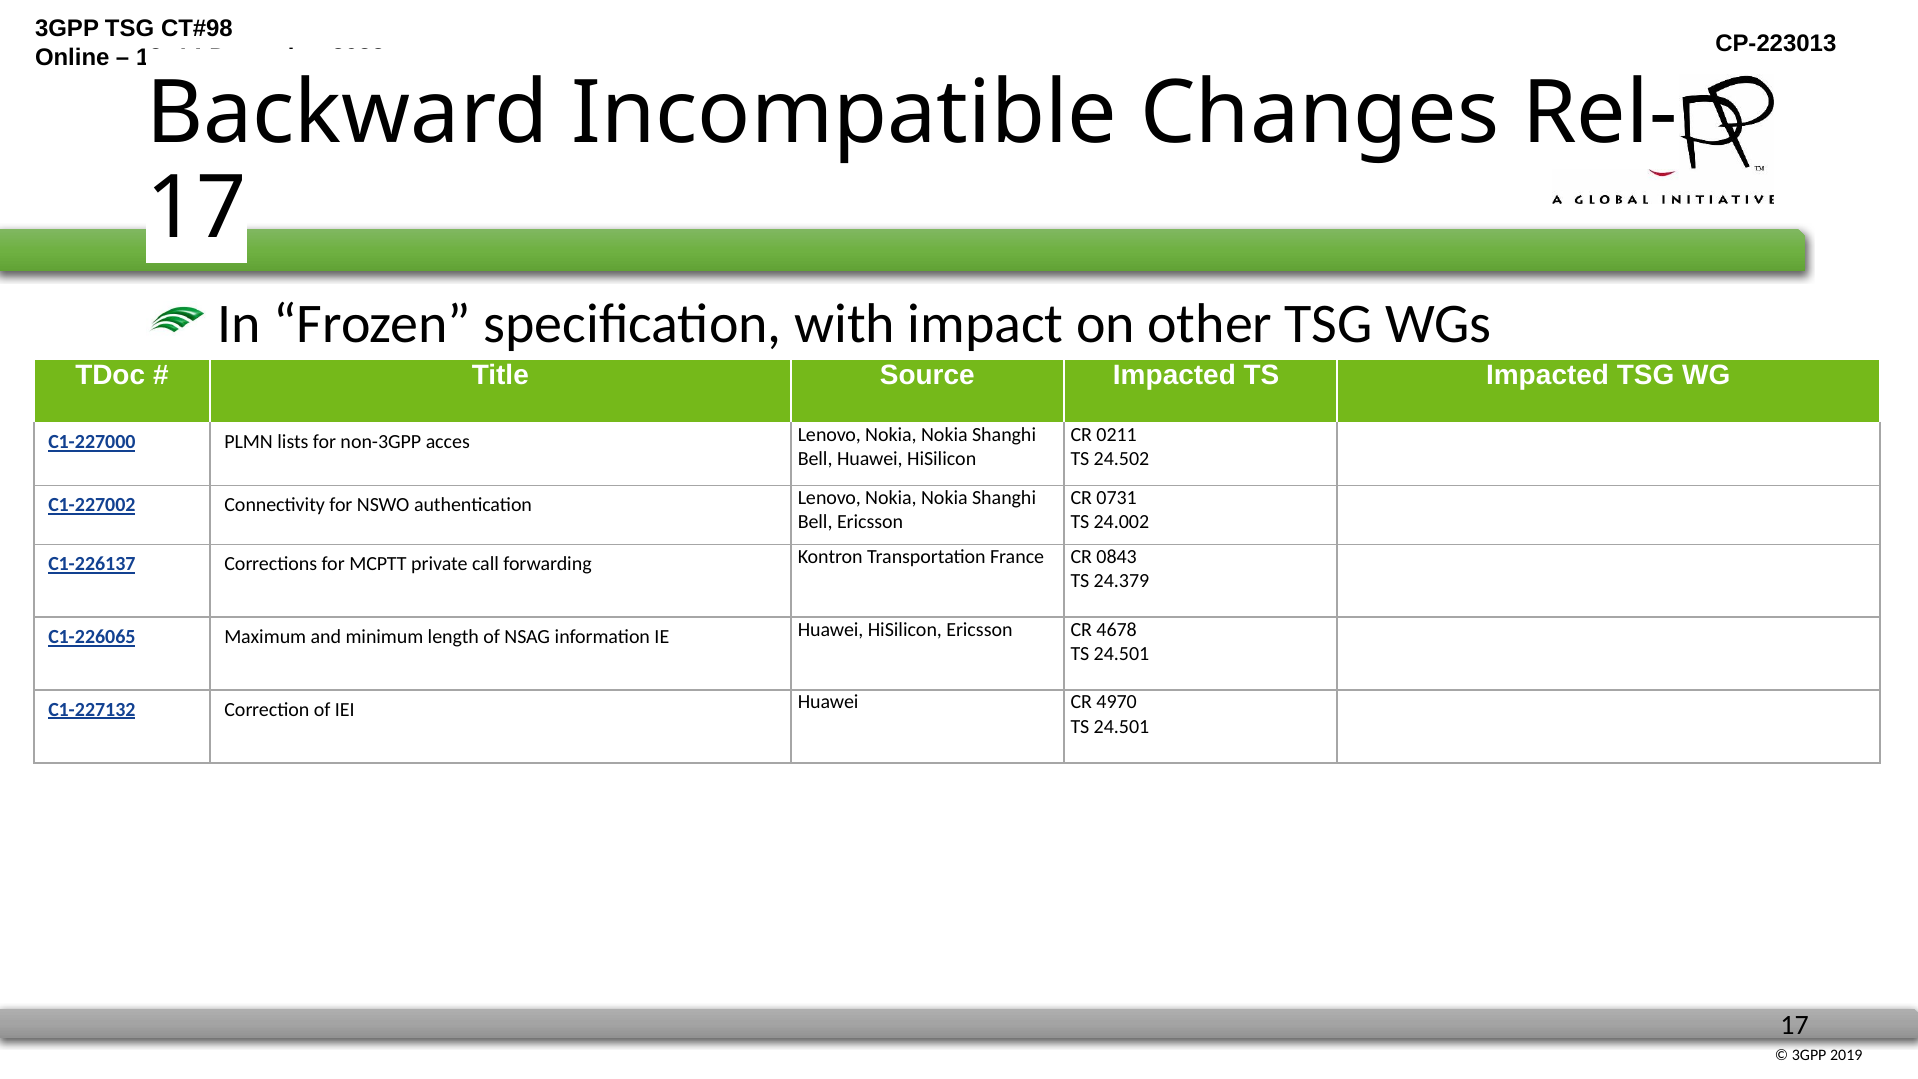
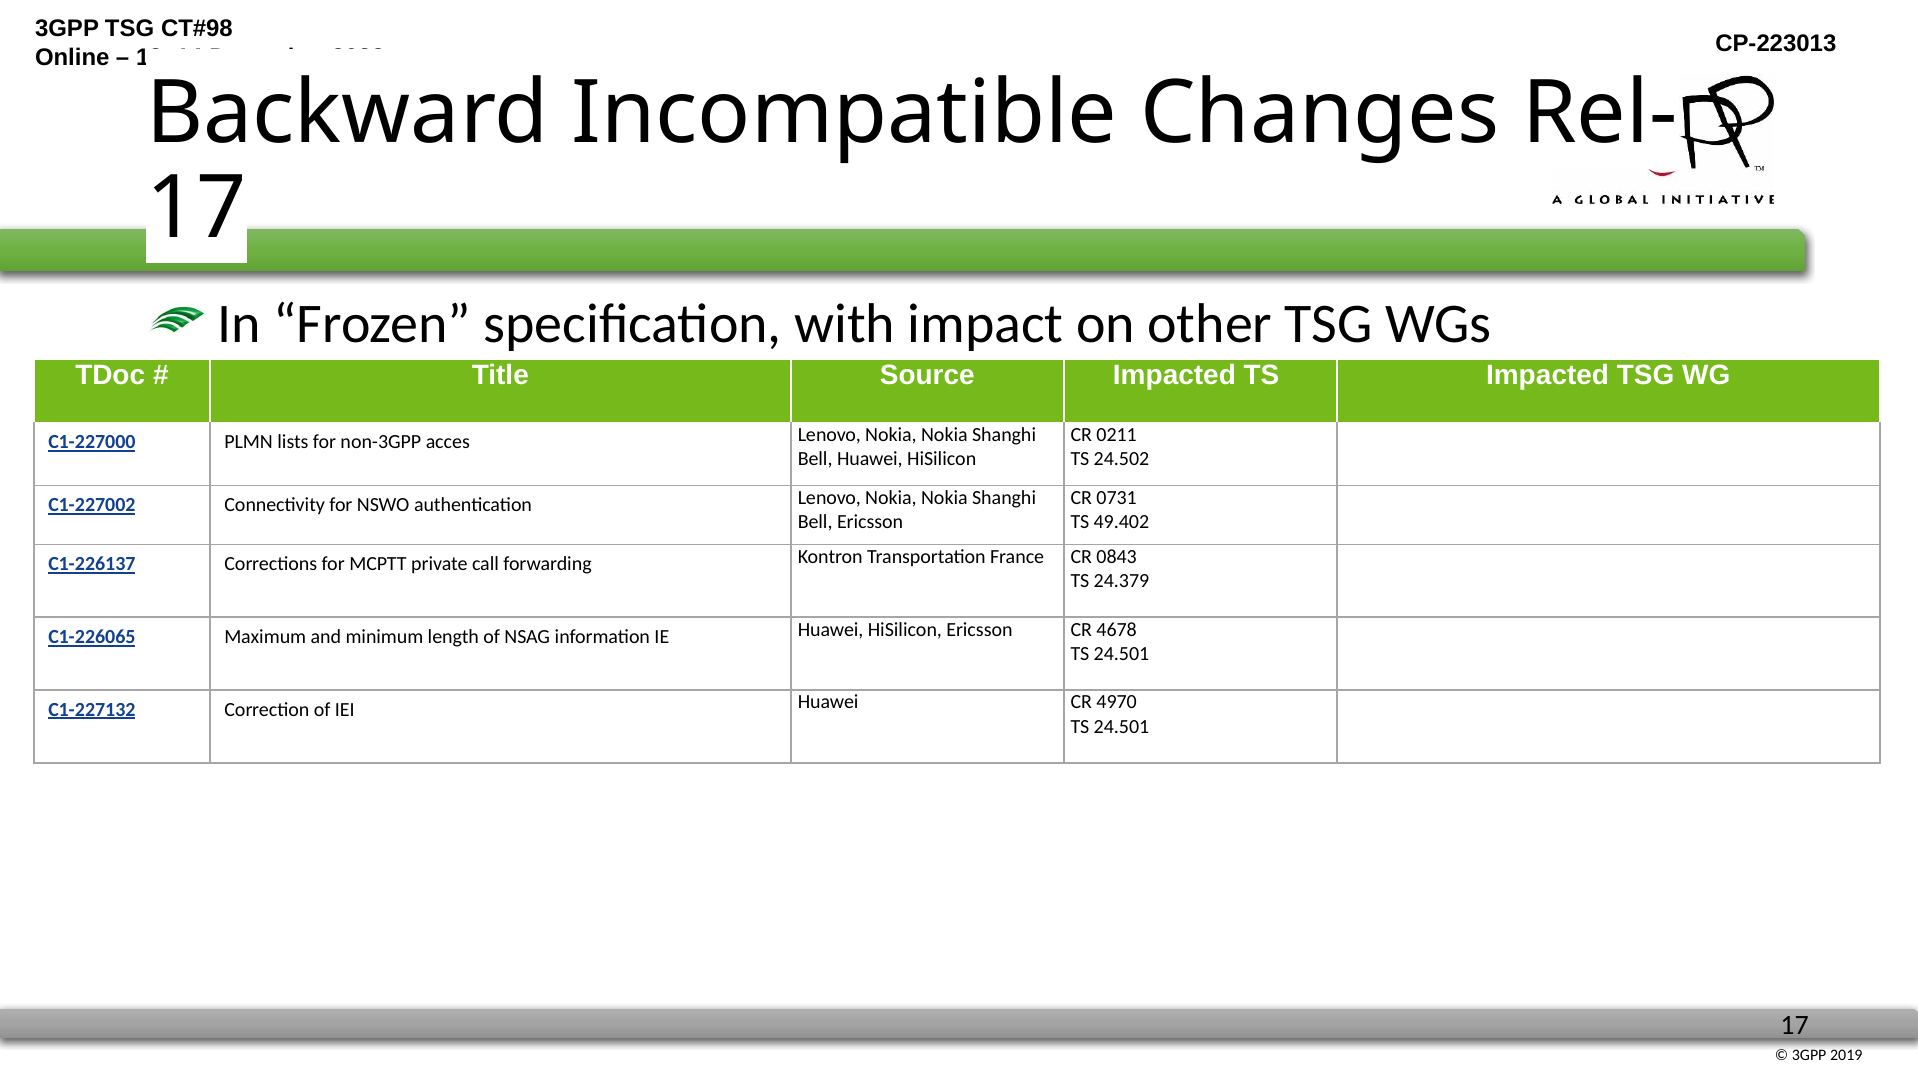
24.002: 24.002 -> 49.402 (1121, 522)
